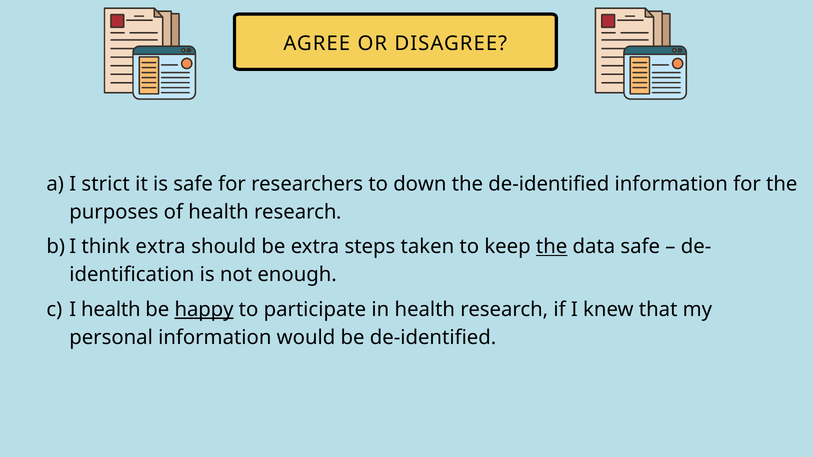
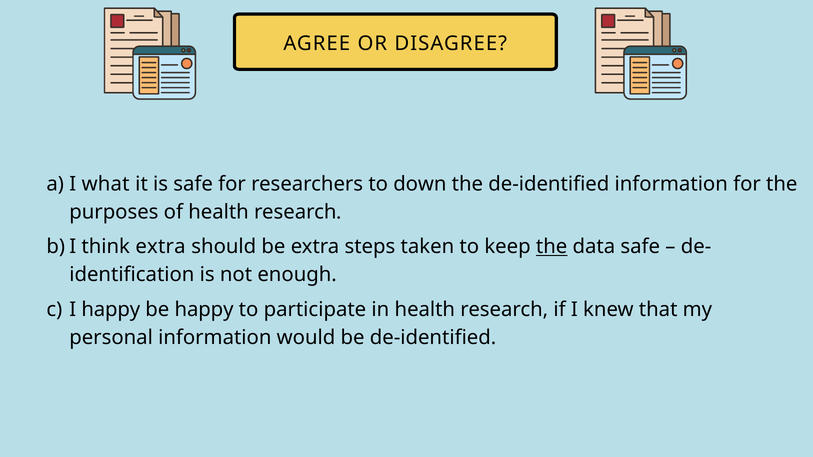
strict: strict -> what (106, 184)
I health: health -> happy (111, 310)
happy underline: present -> none (204, 310)
